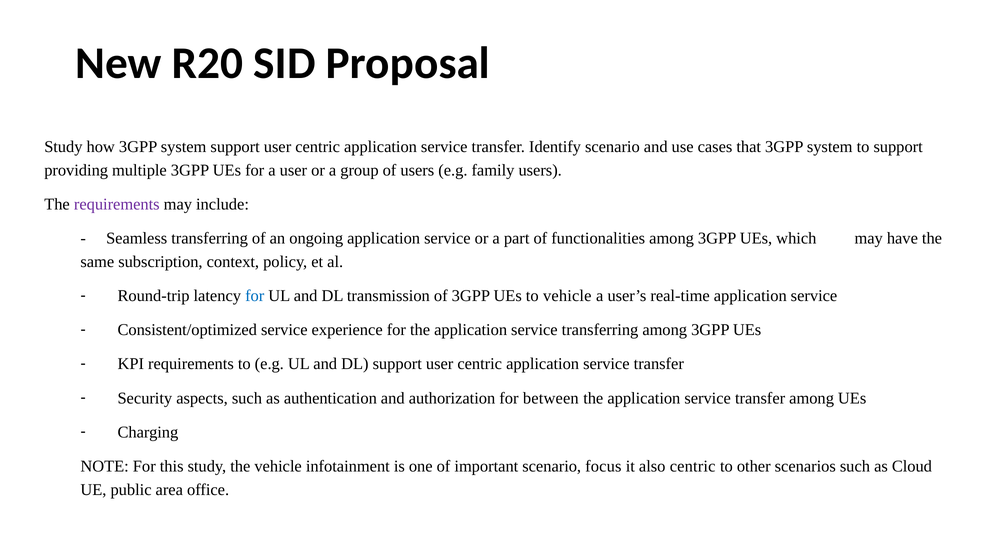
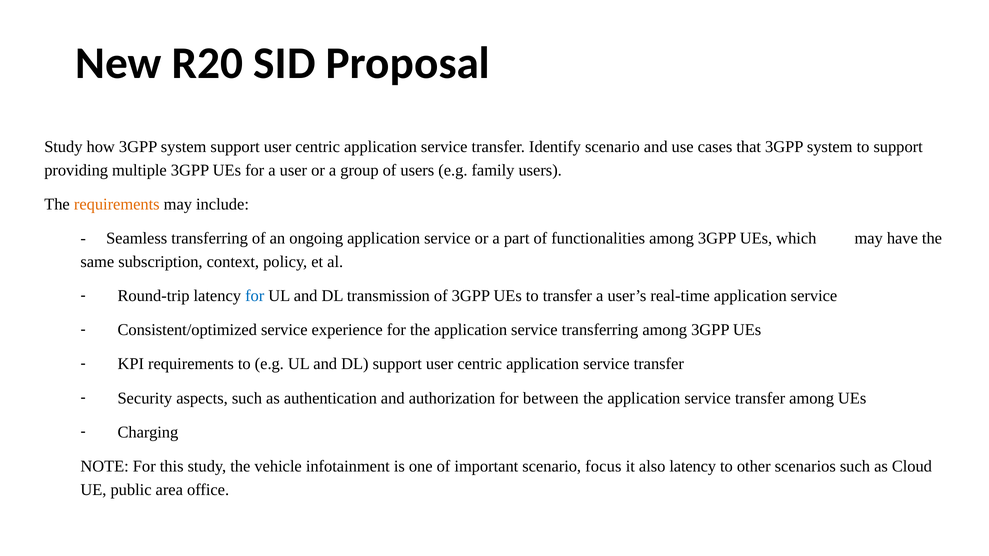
requirements colour: purple -> orange (117, 204)
to vehicle: vehicle -> transfer (567, 296)
also centric: centric -> latency (693, 466)
